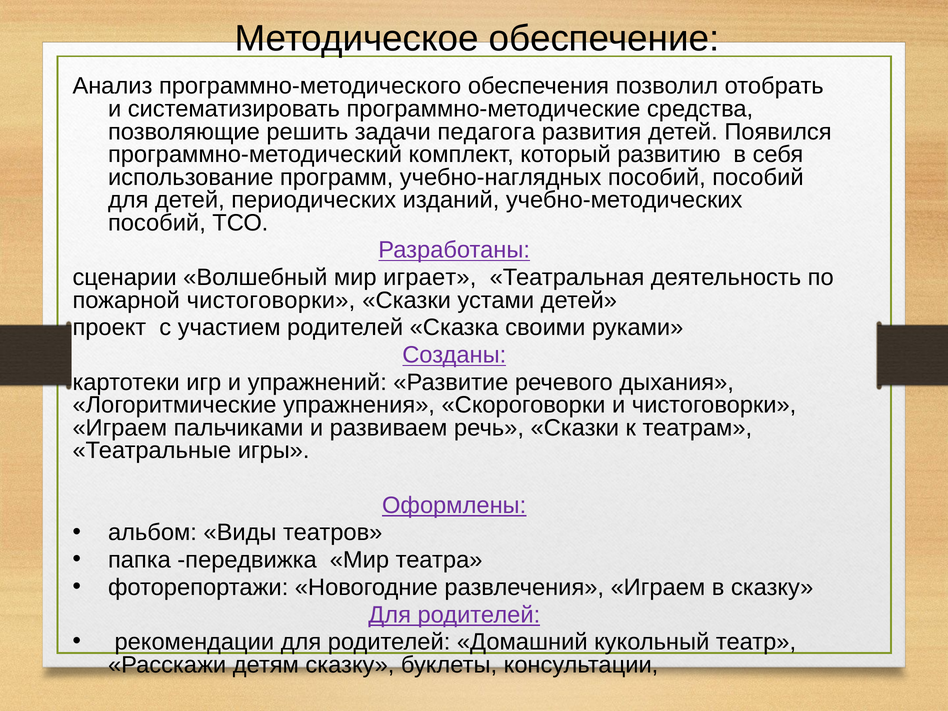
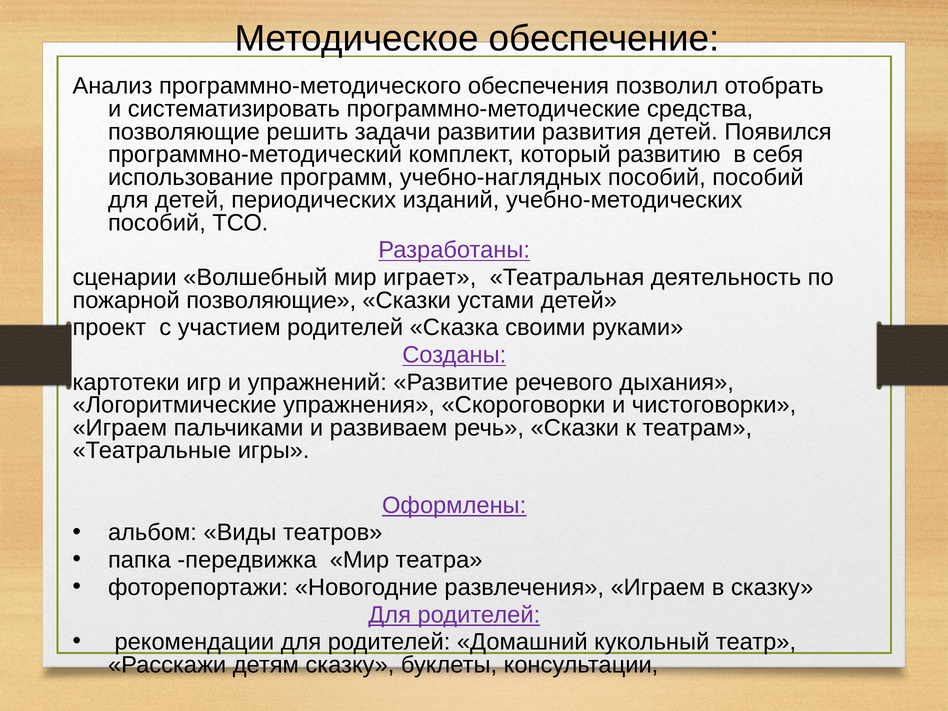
педагога: педагога -> развитии (486, 132)
пожарной чистоговорки: чистоговорки -> позволяющие (271, 300)
